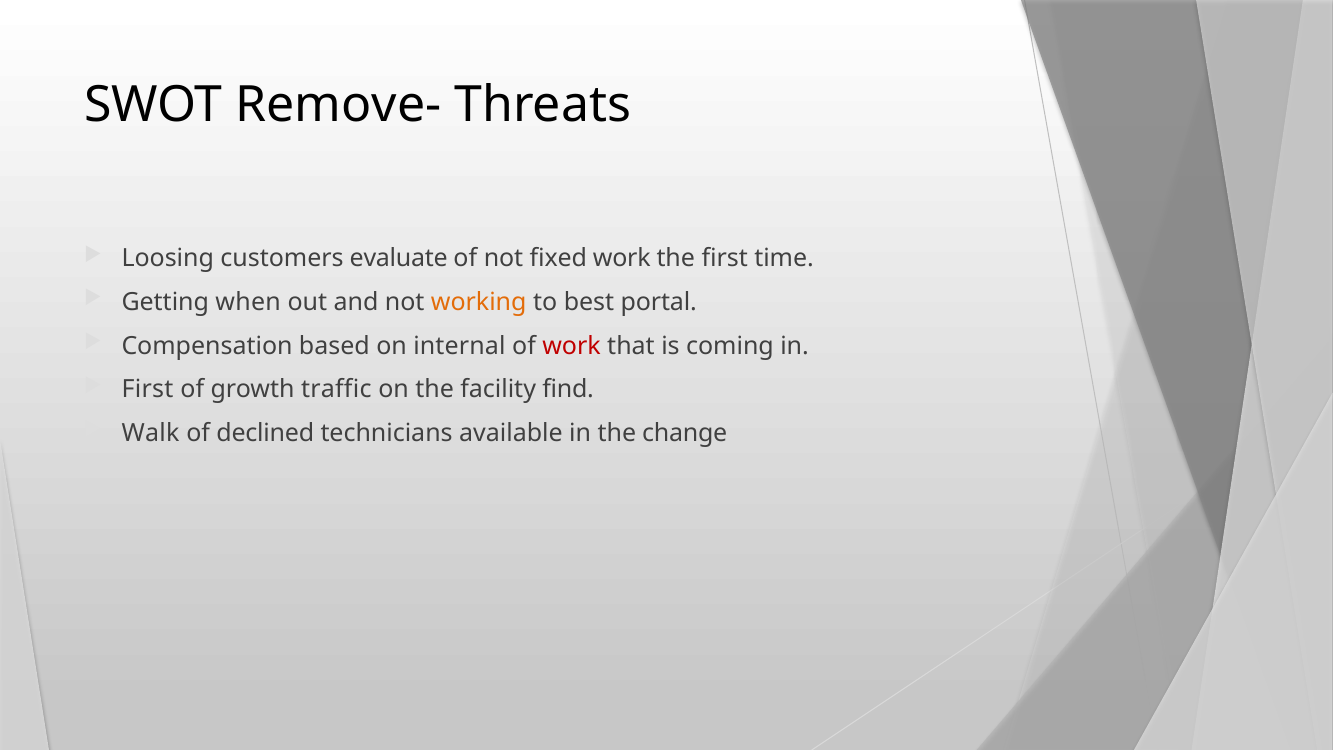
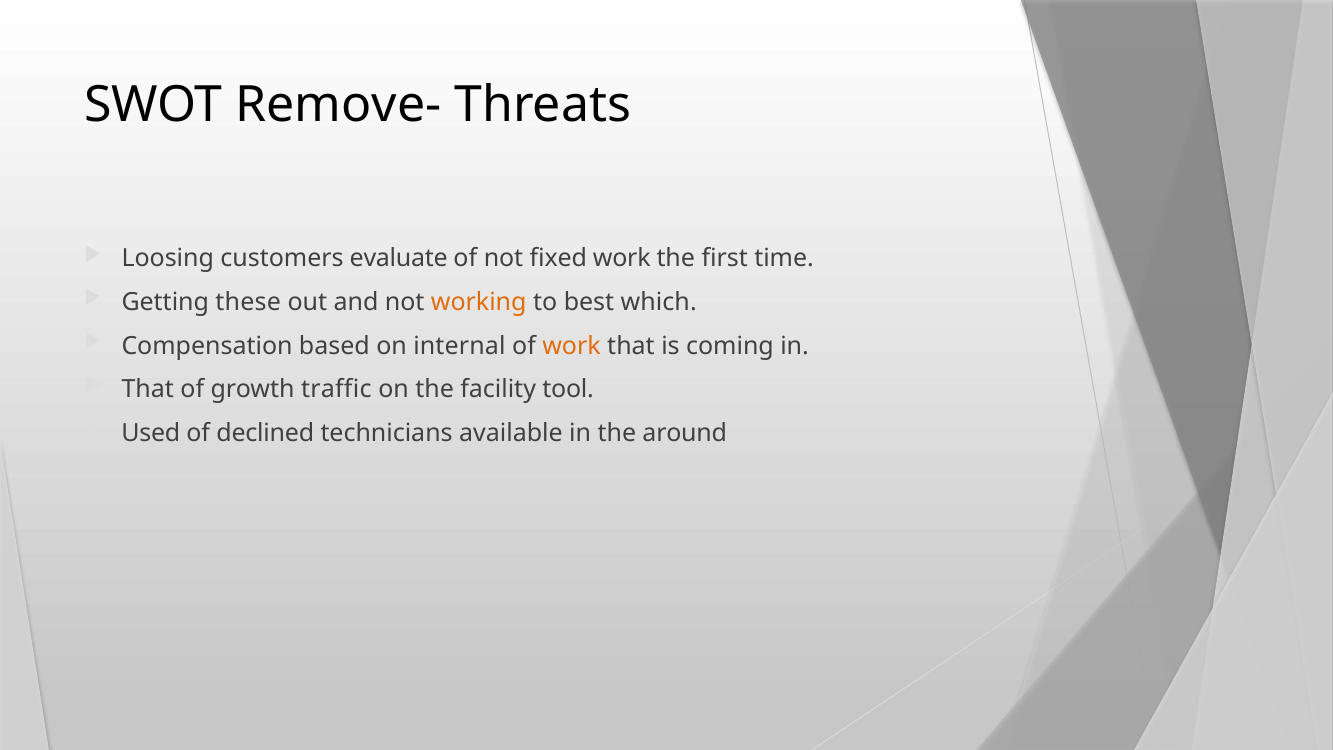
when: when -> these (248, 302)
portal: portal -> which (659, 302)
work colour: red -> orange (572, 346)
First: First -> That (148, 390)
find: find -> tool (568, 390)
Walk: Walk -> Used (151, 434)
change: change -> around (685, 434)
